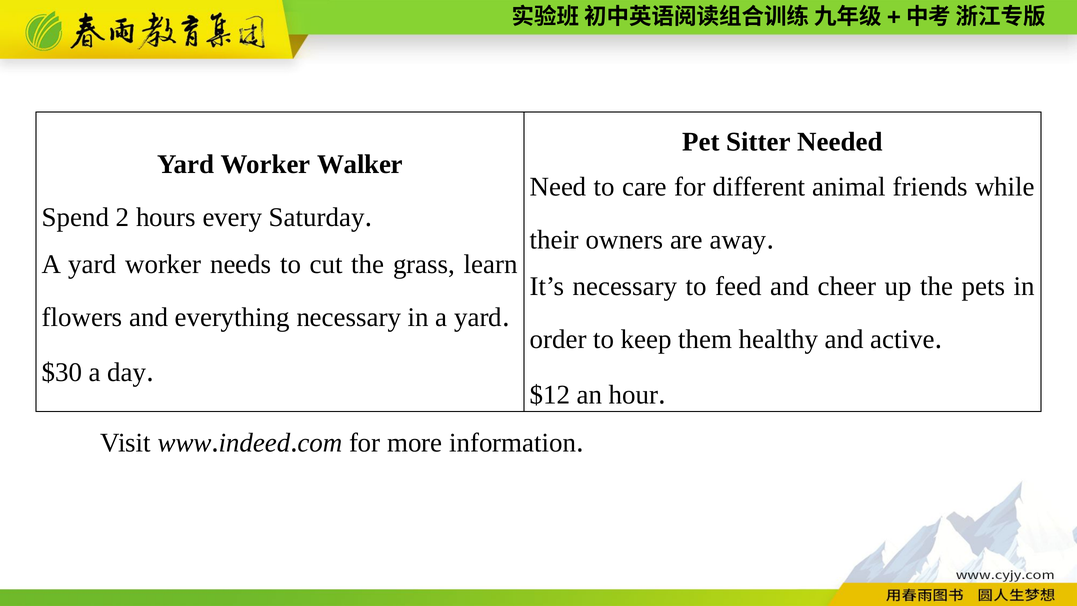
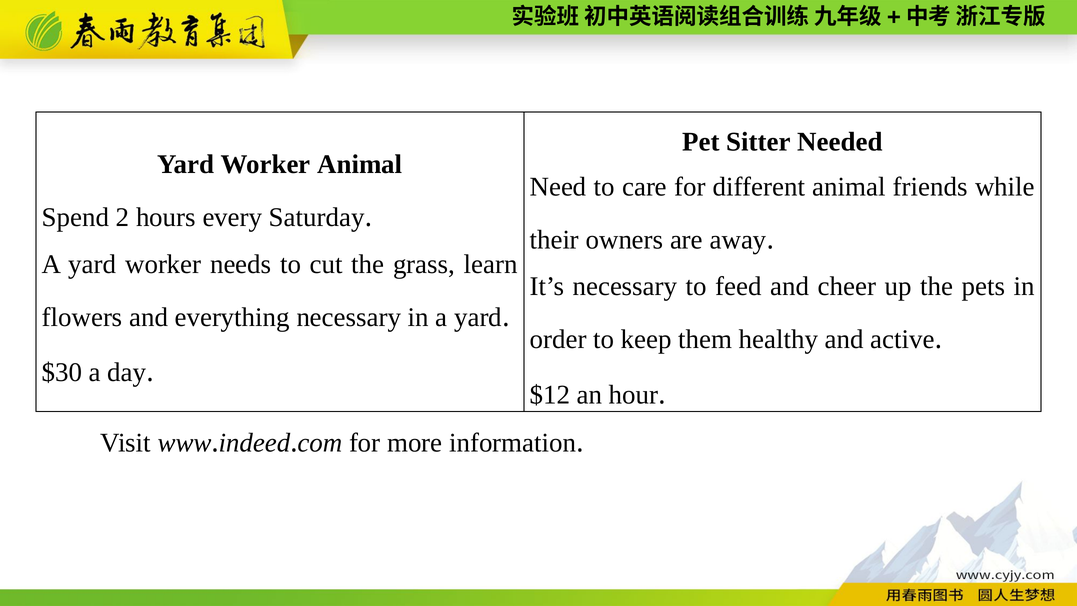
Worker Walker: Walker -> Animal (360, 164)
